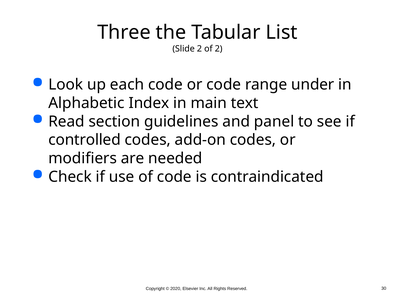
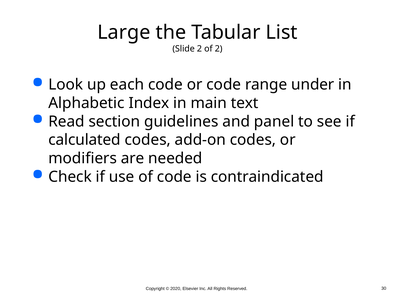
Three: Three -> Large (124, 32)
controlled: controlled -> calculated (85, 140)
